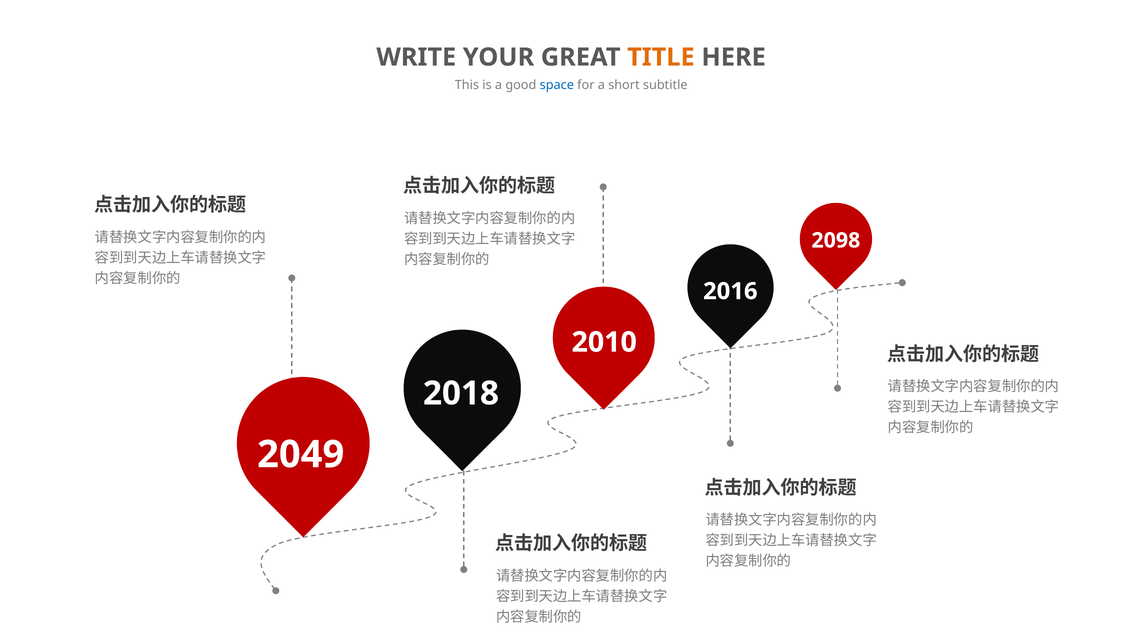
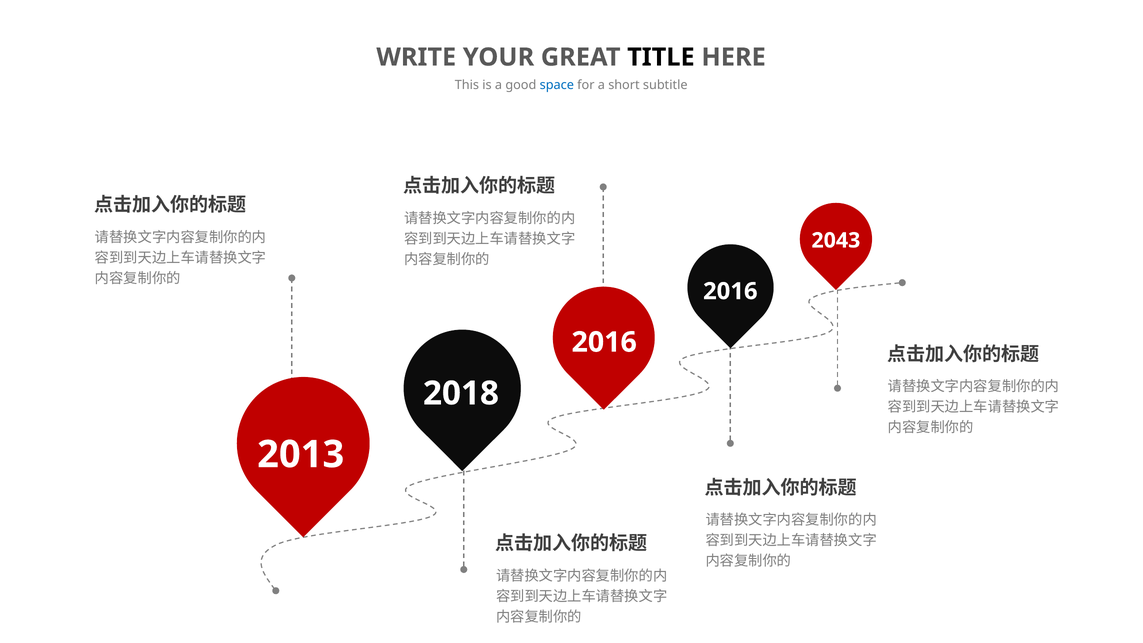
TITLE colour: orange -> black (661, 57)
2098: 2098 -> 2043 (836, 240)
2010: 2010 -> 2016 (604, 342)
2049: 2049 -> 2013 (301, 455)
